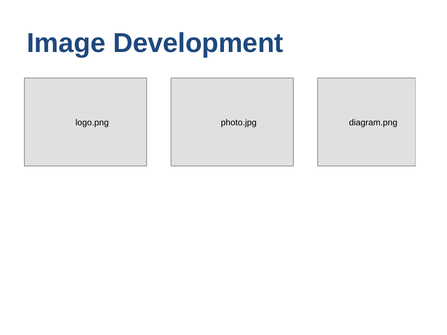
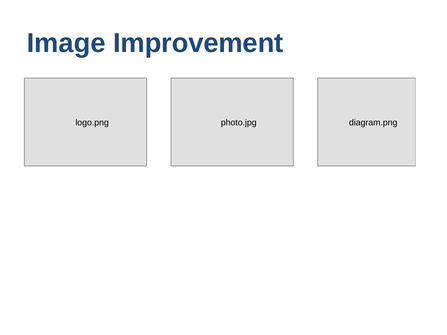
Development: Development -> Improvement (198, 43)
